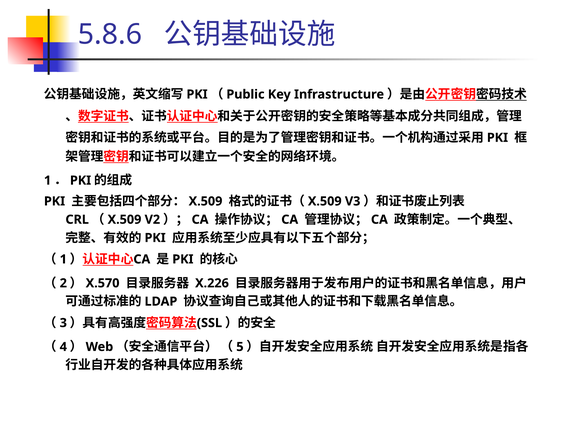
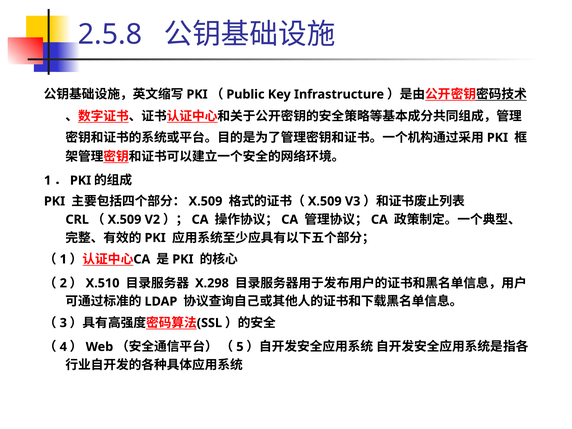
5.8.6: 5.8.6 -> 2.5.8 (110, 34)
X.570: X.570 -> X.510 (103, 283)
X.226: X.226 -> X.298 (212, 283)
